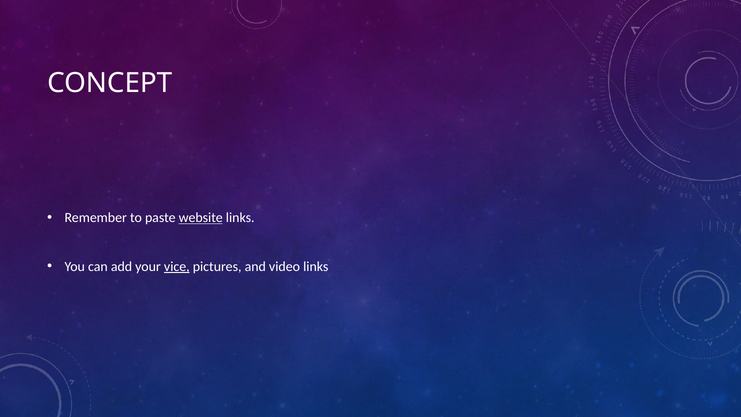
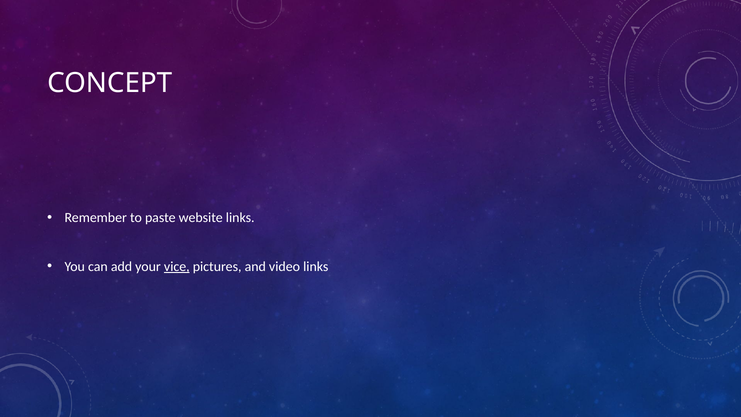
website underline: present -> none (201, 218)
